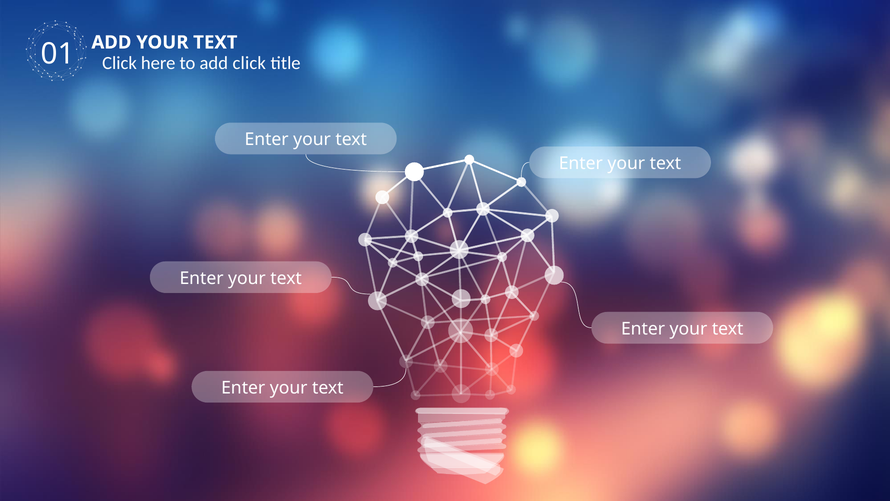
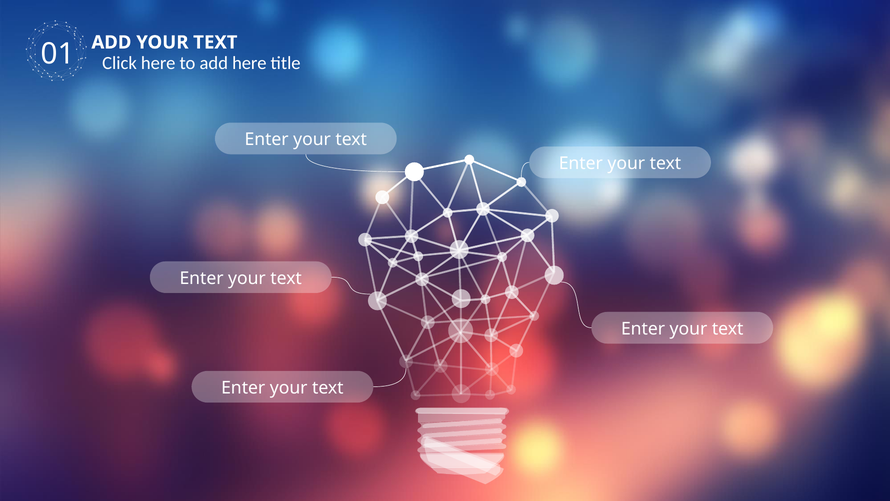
add click: click -> here (249, 63)
